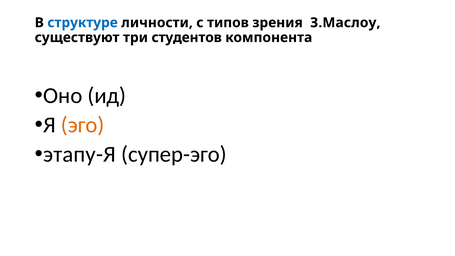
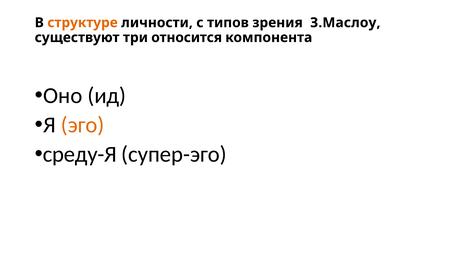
структуре colour: blue -> orange (83, 23)
студентов: студентов -> относится (187, 38)
этапу-Я: этапу-Я -> среду-Я (80, 154)
